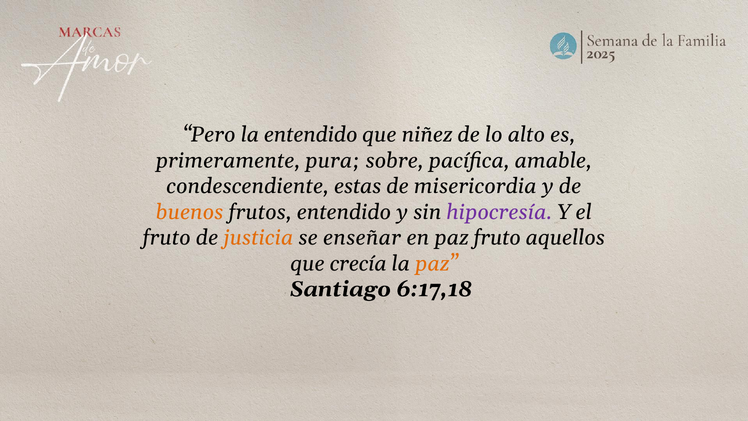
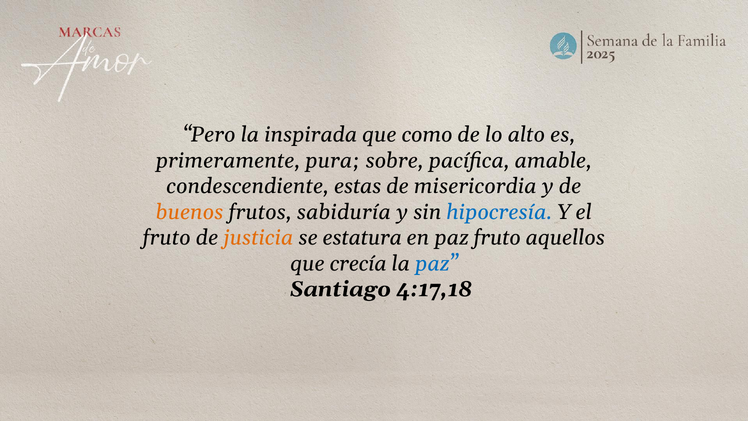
la entendido: entendido -> inspirada (311, 135)
niñez: niñez -> como (427, 135)
frutos entendido: entendido -> sabiduría (344, 212)
hipocresía colour: purple -> blue (499, 212)
enseñar: enseñar -> estatura (362, 238)
paz colour: orange -> blue (436, 263)
6:17,18: 6:17,18 -> 4:17,18 (434, 289)
